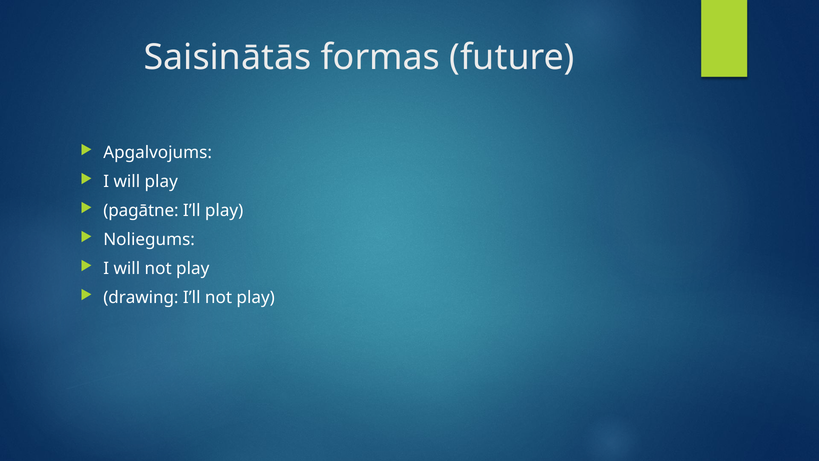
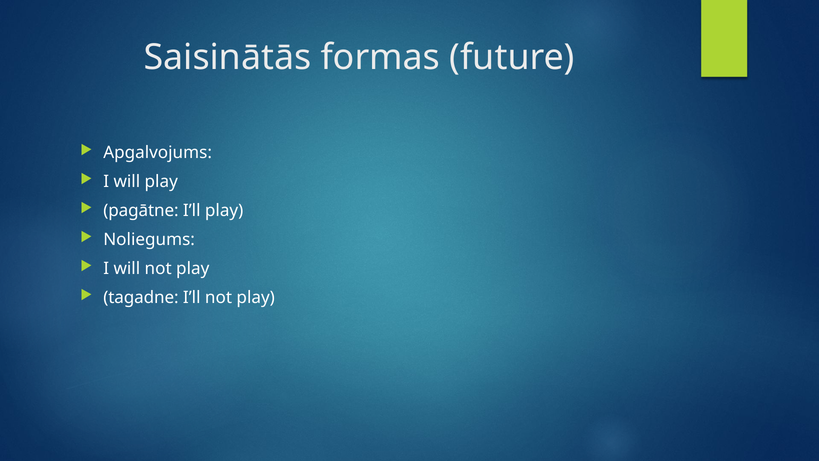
drawing: drawing -> tagadne (141, 298)
